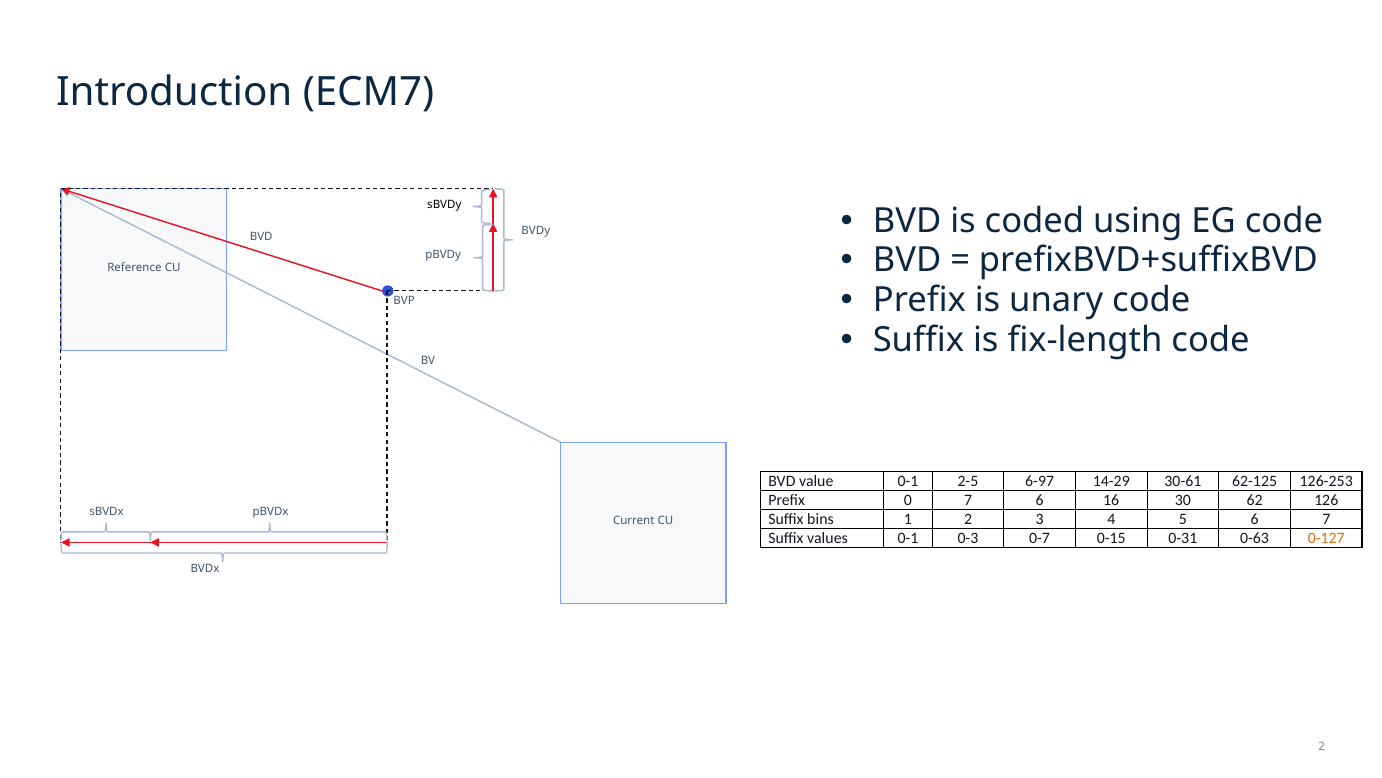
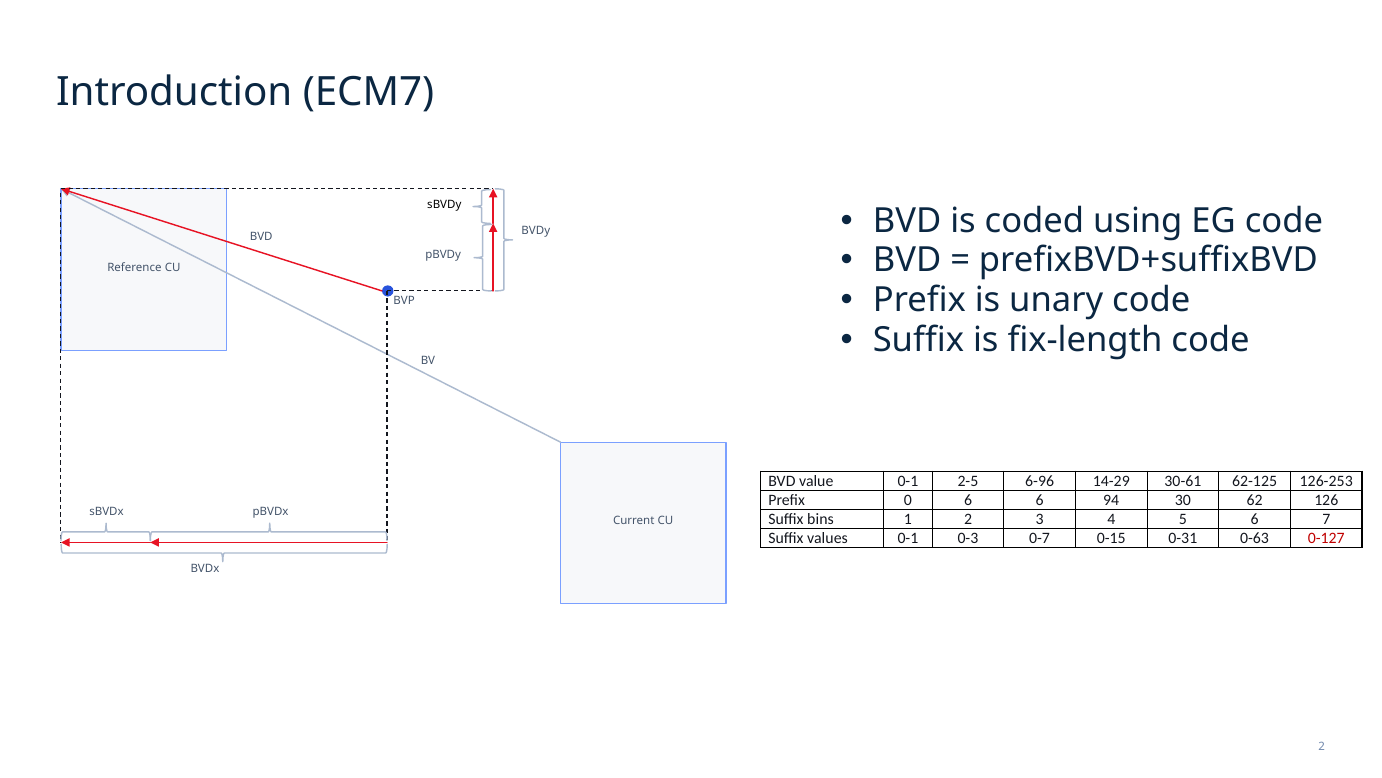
6-97: 6-97 -> 6-96 (1040, 481)
0 7: 7 -> 6 (968, 500)
16: 16 -> 94 (1111, 500)
0-127 colour: orange -> red (1326, 538)
